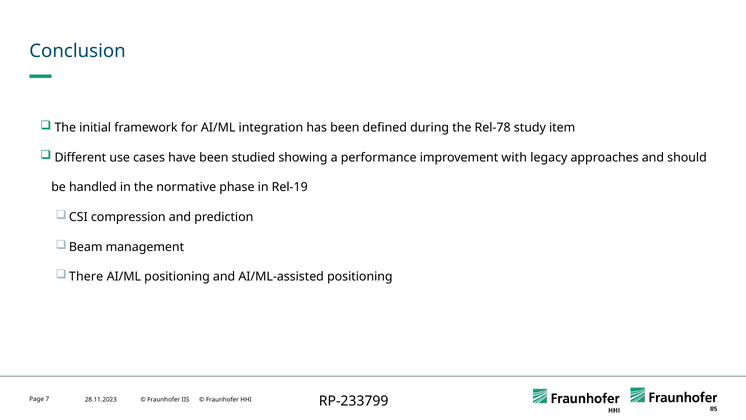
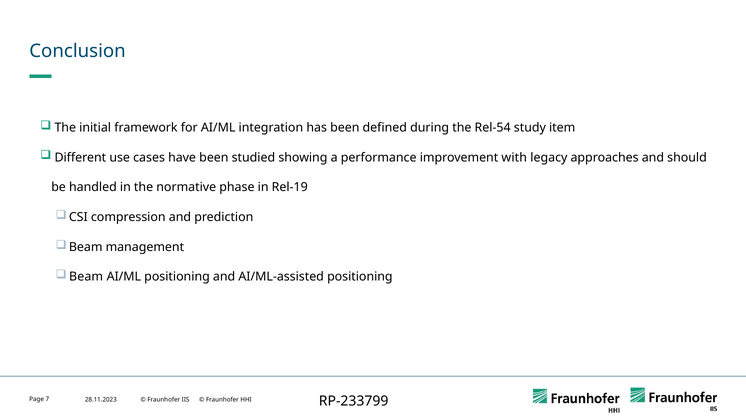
Rel-78: Rel-78 -> Rel-54 (493, 127)
There: There -> Beam (86, 277)
